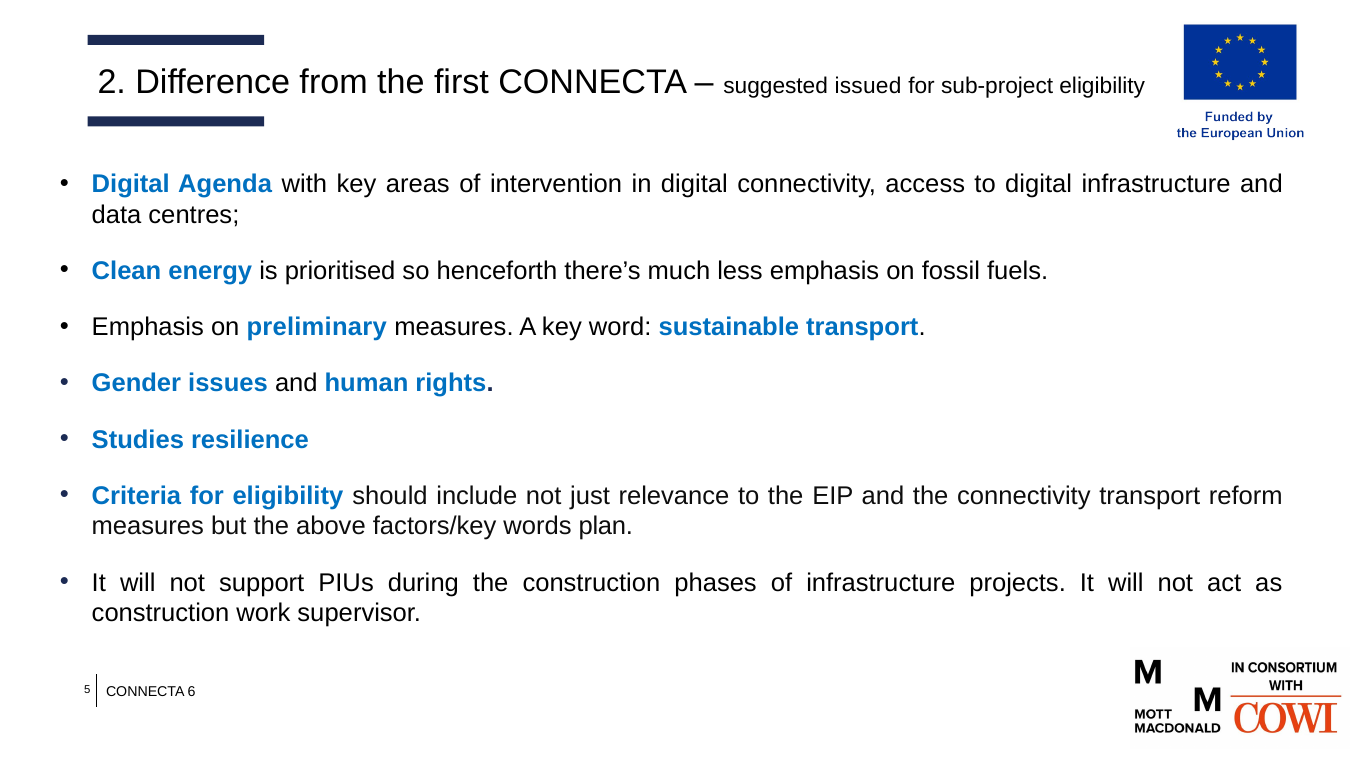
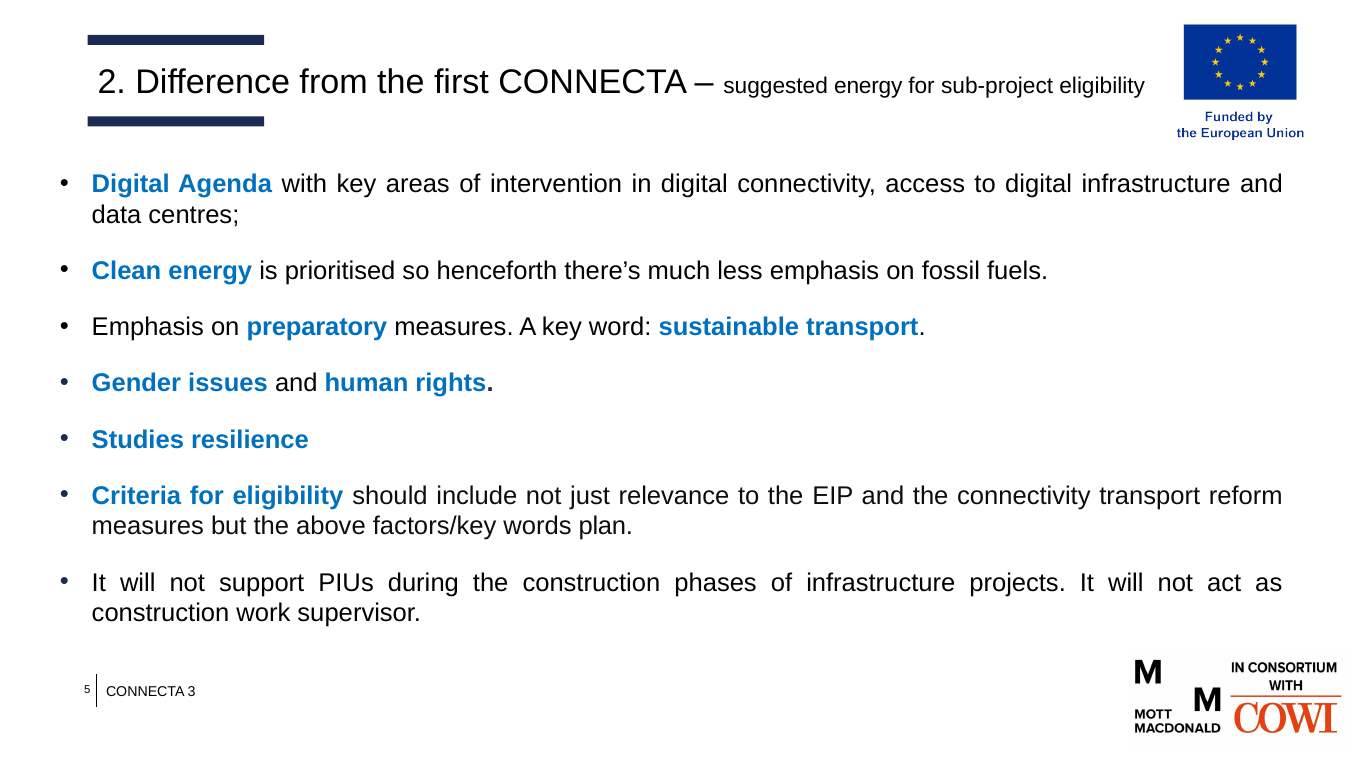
suggested issued: issued -> energy (868, 86)
preliminary: preliminary -> preparatory (317, 327)
6: 6 -> 3 (192, 692)
